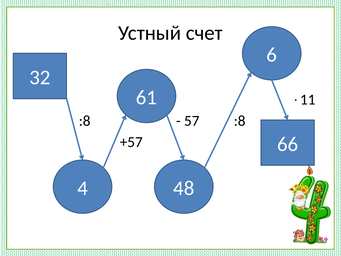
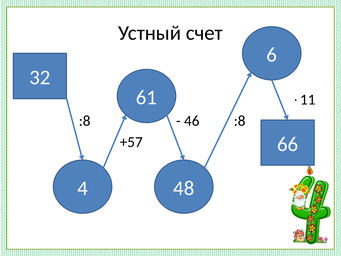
57: 57 -> 46 (192, 121)
